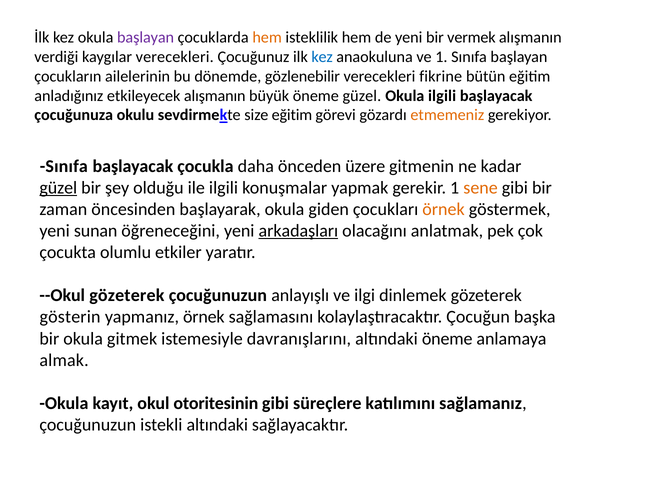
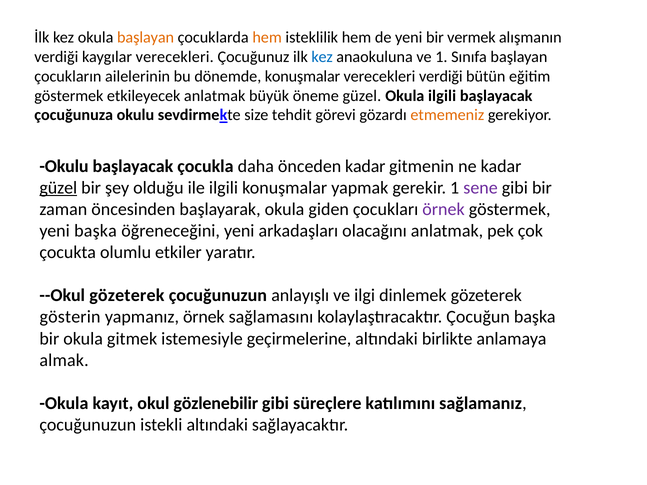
başlayan colour: purple -> orange (146, 38)
dönemde gözlenebilir: gözlenebilir -> konuşmalar (303, 76)
verecekleri fikrine: fikrine -> verdiği (441, 76)
anladığınız: anladığınız -> göstermek (69, 96)
etkileyecek alışmanın: alışmanın -> anlatmak (215, 96)
size eğitim: eğitim -> tehdit (292, 115)
Sınıfa: Sınıfa -> Okulu (64, 166)
önceden üzere: üzere -> kadar (365, 166)
sene colour: orange -> purple (481, 188)
örnek colour: orange -> purple (444, 209)
yeni sunan: sunan -> başka (96, 231)
arkadaşları underline: present -> none (298, 231)
davranışlarını: davranışlarını -> geçirmelerine (299, 339)
altındaki öneme: öneme -> birlikte (447, 339)
otoritesinin: otoritesinin -> gözlenebilir (216, 403)
